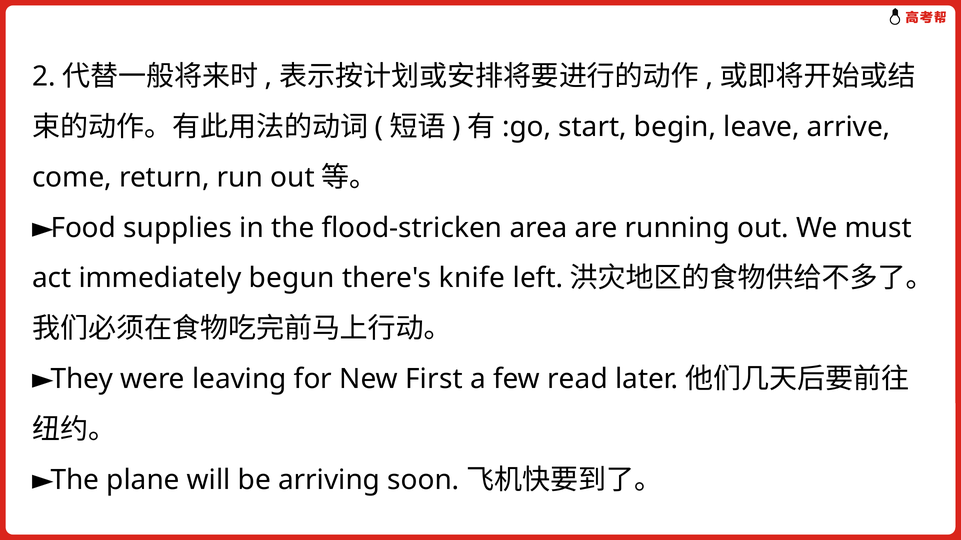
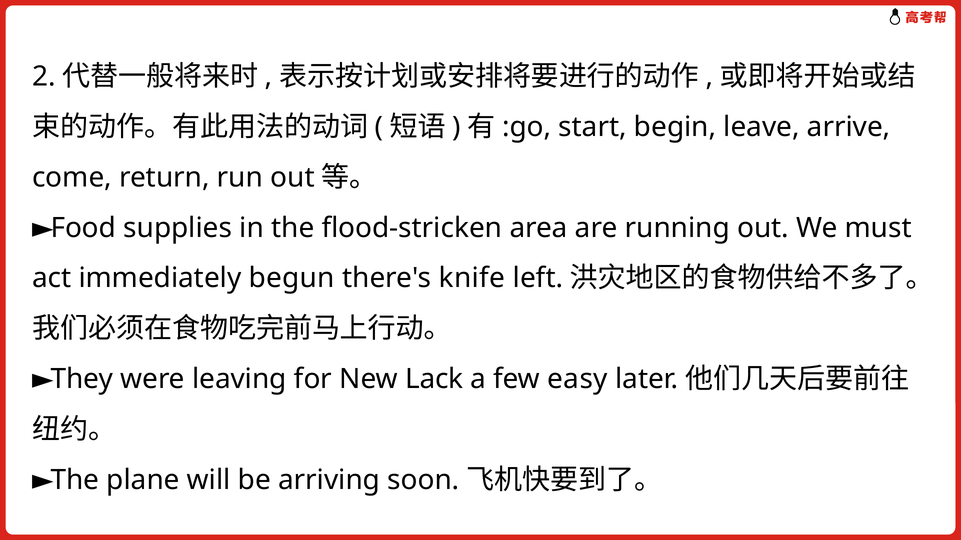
First: First -> Lack (434, 379)
read: read -> easy (577, 379)
